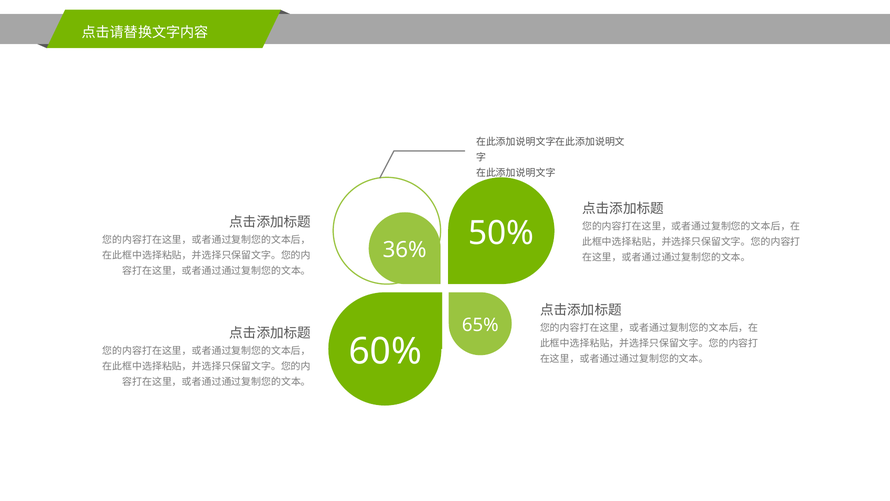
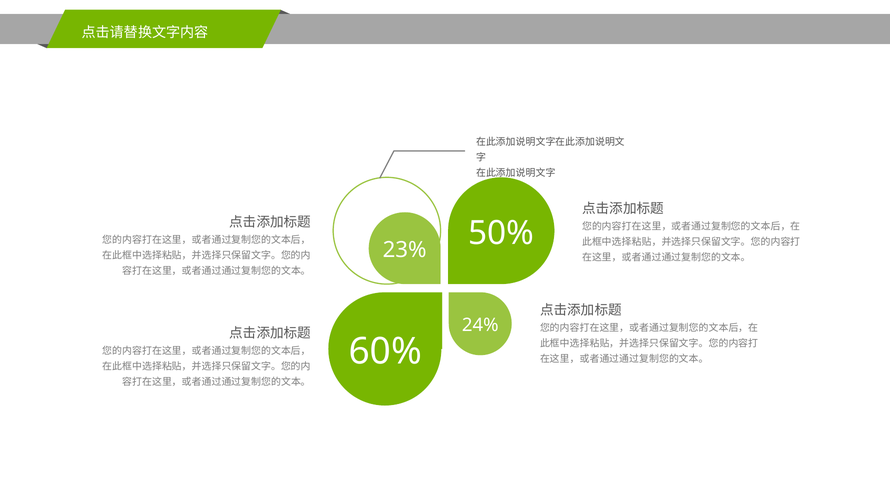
36%: 36% -> 23% (405, 250)
65%: 65% -> 24% (480, 325)
